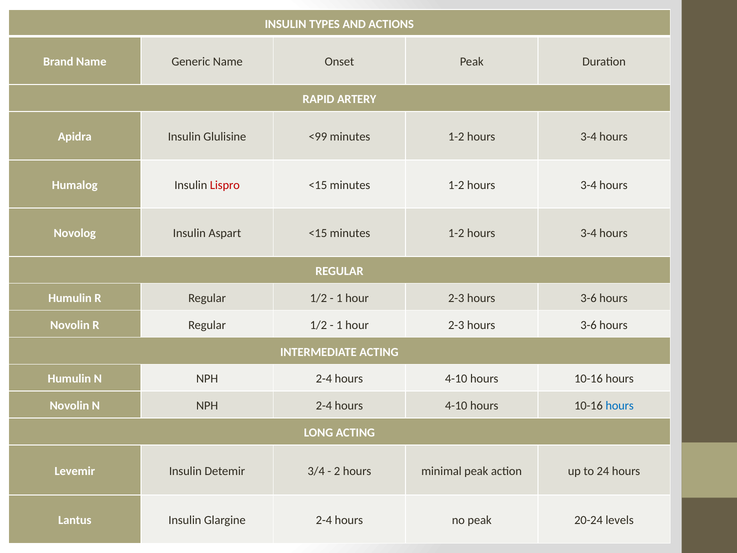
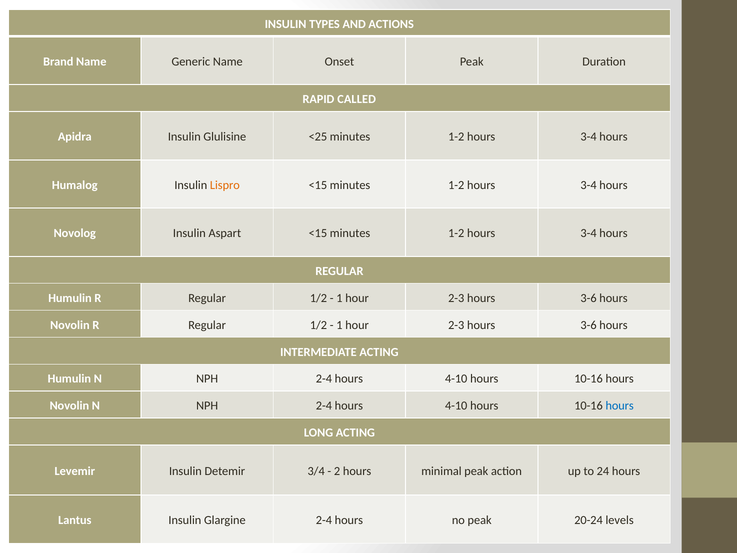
ARTERY: ARTERY -> CALLED (357, 99)
<99: <99 -> <25 (318, 137)
Lispro colour: red -> orange (225, 185)
